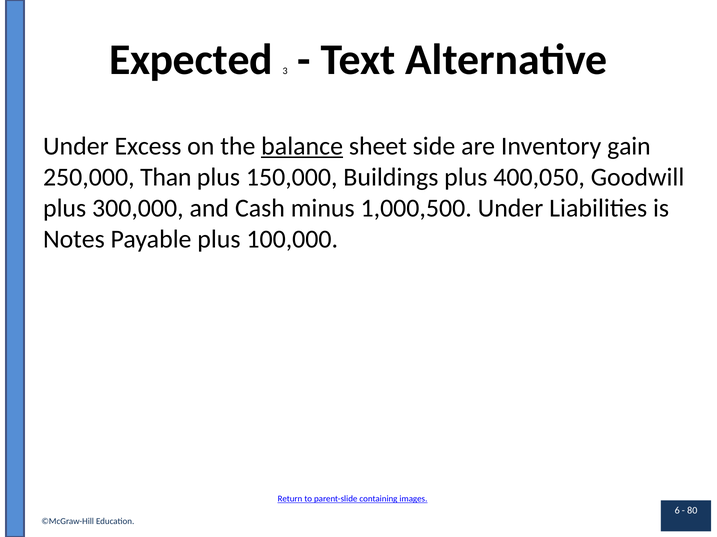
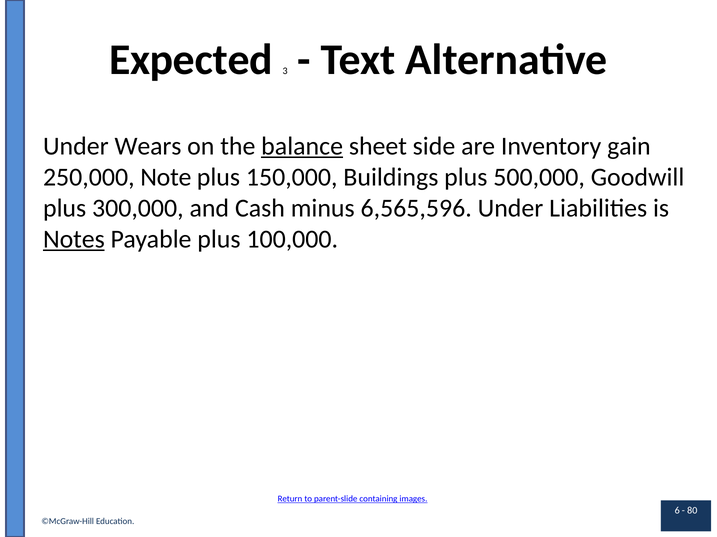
Excess: Excess -> Wears (148, 146)
Than: Than -> Note (166, 177)
400,050: 400,050 -> 500,000 (539, 177)
1,000,500: 1,000,500 -> 6,565,596 (416, 209)
Notes underline: none -> present (74, 240)
